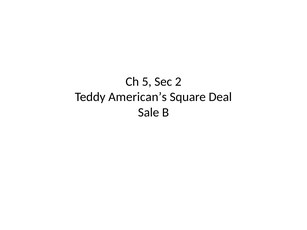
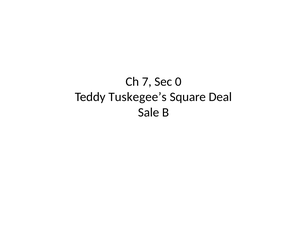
5: 5 -> 7 (147, 82)
2: 2 -> 0 (178, 82)
American’s: American’s -> Tuskegee’s (138, 97)
